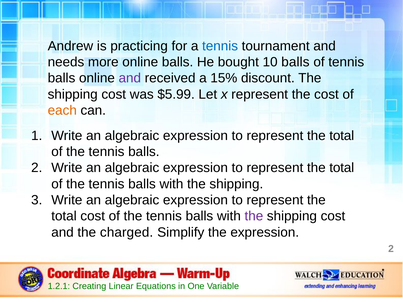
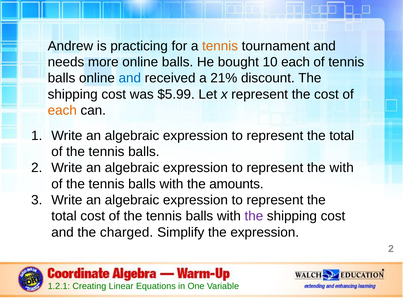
tennis colour: blue -> orange (220, 46)
10 balls: balls -> each (296, 62)
and colour: purple -> blue (130, 78)
15%: 15% -> 21% (224, 78)
total: total -> with (342, 168)
shipping: shipping -> amounts (236, 184)
